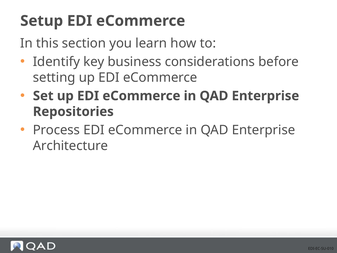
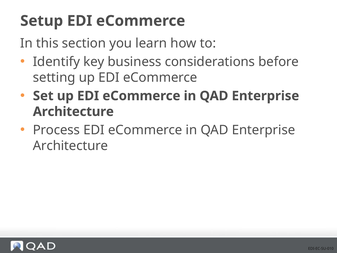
Repositories: Repositories -> Architecture (73, 112)
